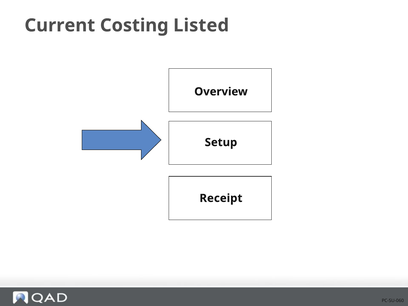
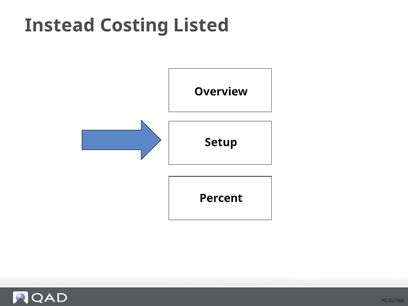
Current: Current -> Instead (60, 25)
Receipt: Receipt -> Percent (221, 198)
